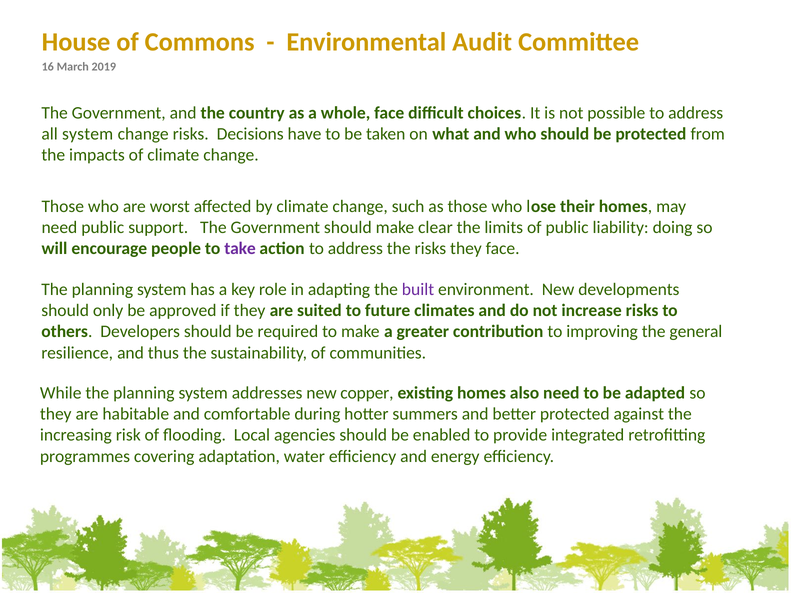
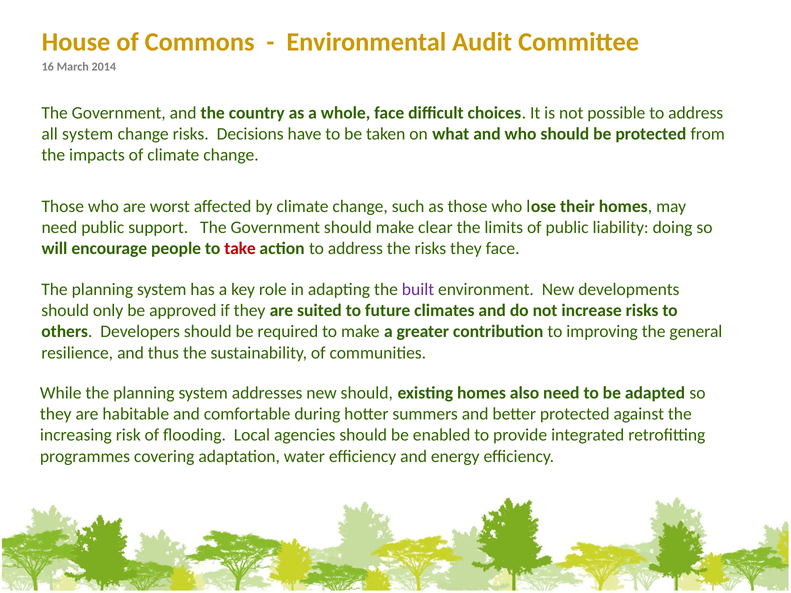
2019: 2019 -> 2014 (104, 67)
take colour: purple -> red (240, 249)
new copper: copper -> should (367, 393)
